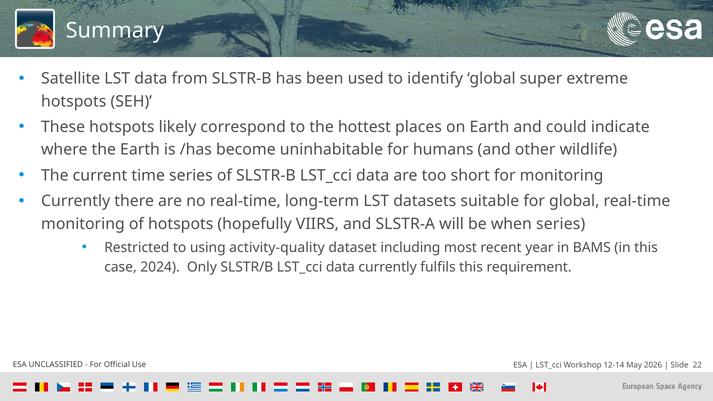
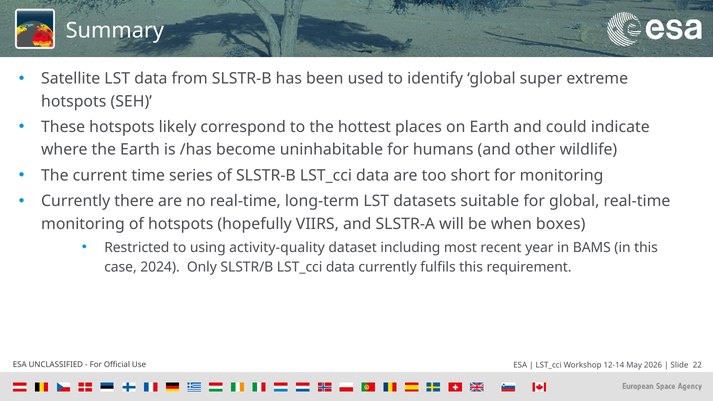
when series: series -> boxes (561, 224)
